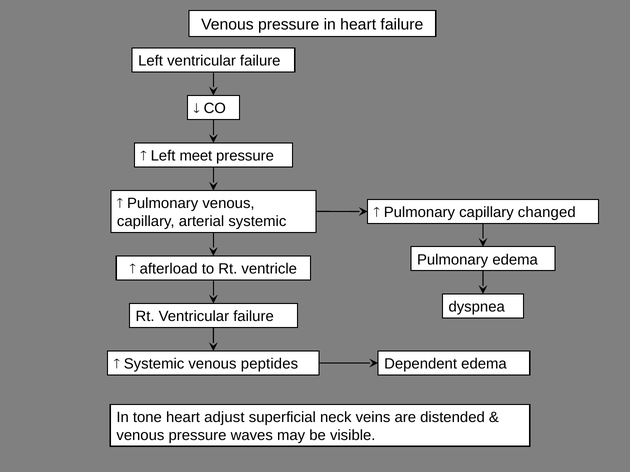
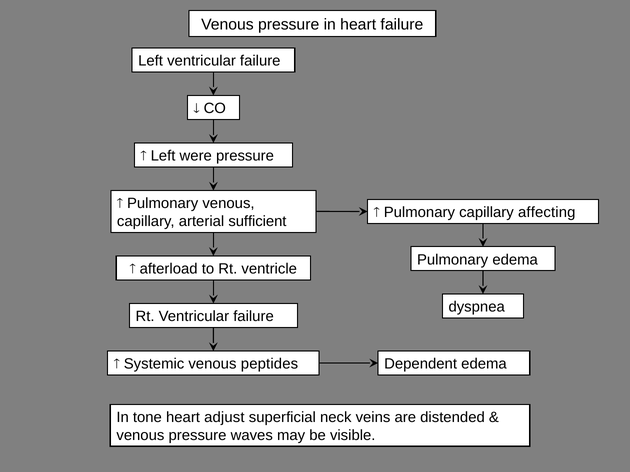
meet: meet -> were (196, 156)
changed: changed -> affecting (547, 213)
arterial systemic: systemic -> sufficient (257, 222)
